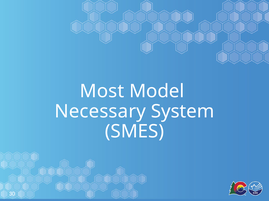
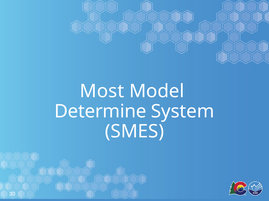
Necessary: Necessary -> Determine (100, 112)
